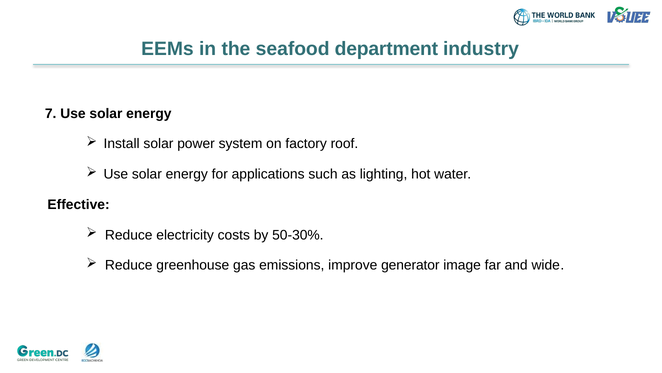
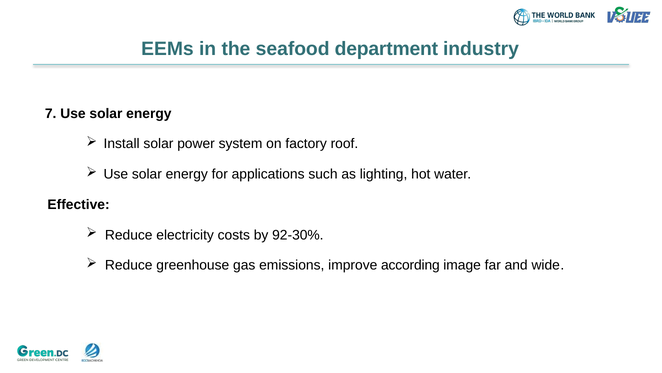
50-30%: 50-30% -> 92-30% (298, 235)
generator: generator -> according (410, 265)
